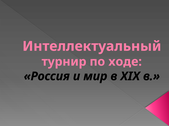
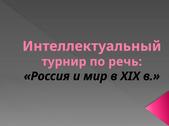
ходе: ходе -> речь (125, 62)
